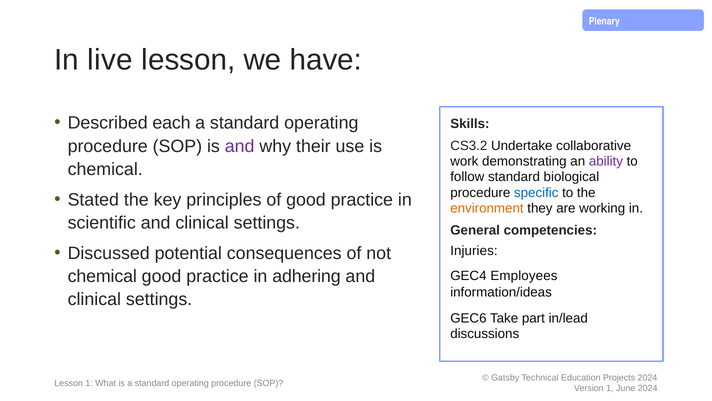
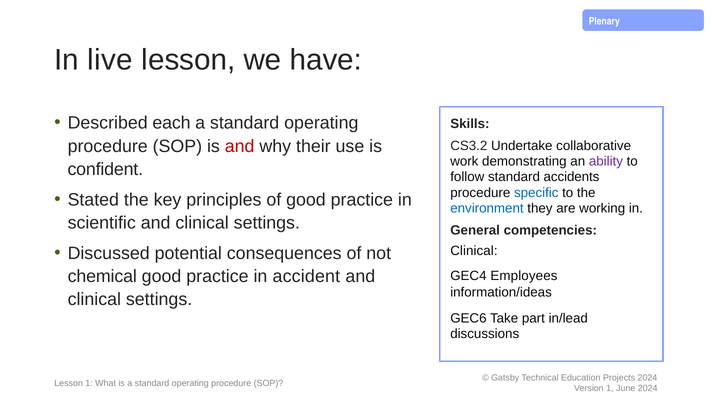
and colour: purple -> red (240, 146)
chemical: chemical -> confident (105, 169)
biological: biological -> accidents (571, 177)
environment colour: orange -> blue (487, 208)
Injuries: Injuries -> Clinical (474, 251)
adhering: adhering -> accident (306, 276)
